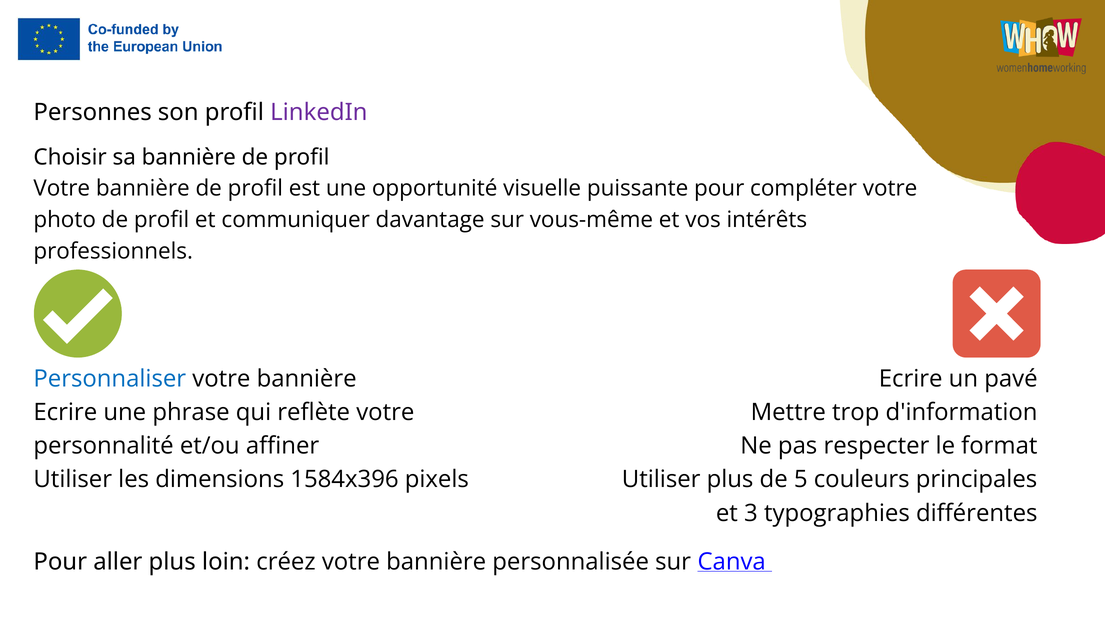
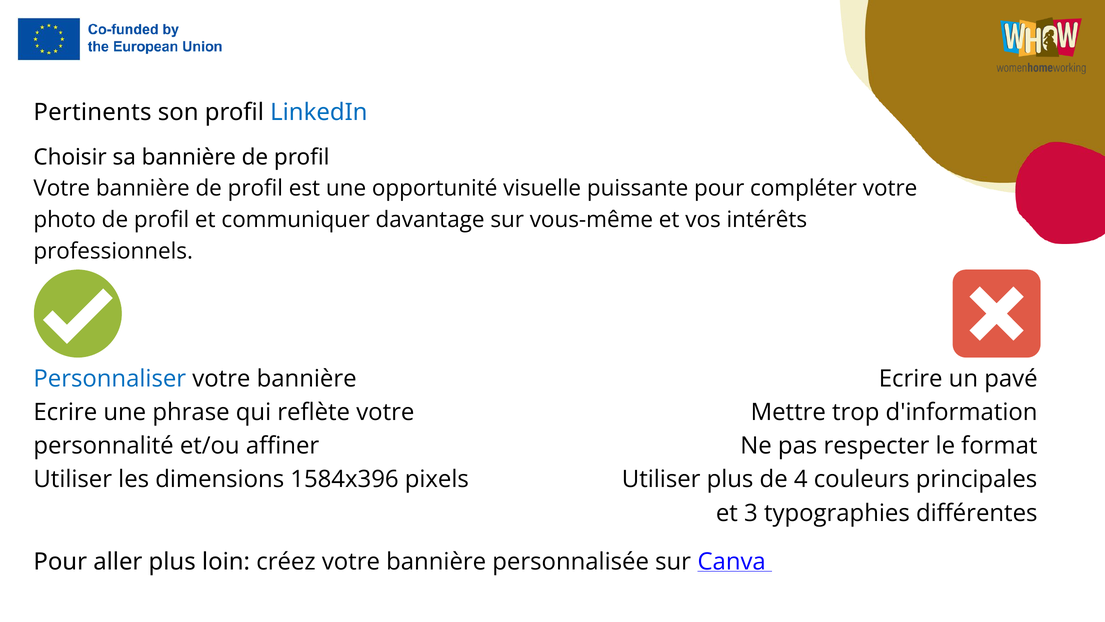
Personnes: Personnes -> Pertinents (92, 112)
LinkedIn colour: purple -> blue (319, 112)
5: 5 -> 4 (801, 479)
